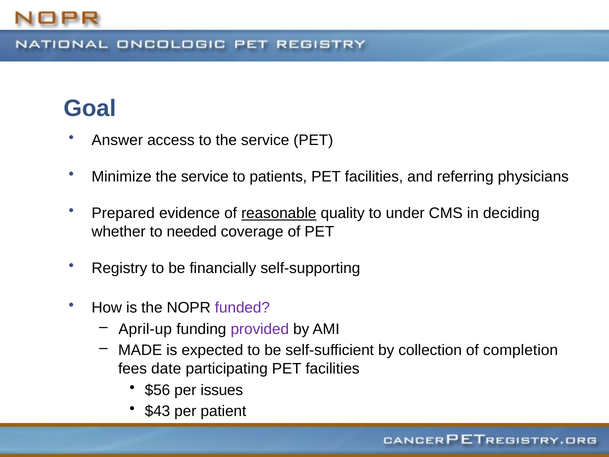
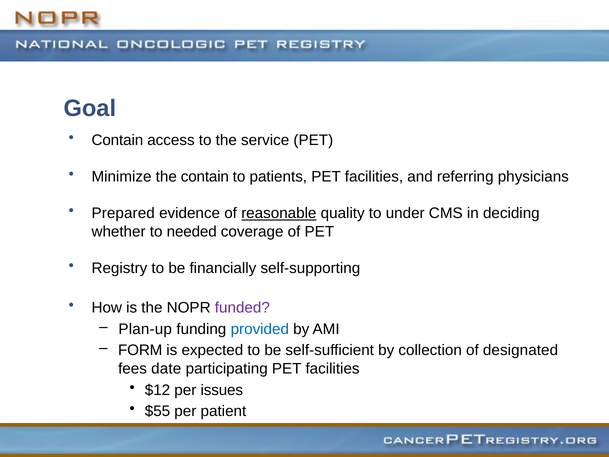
Answer: Answer -> Contain (117, 140)
Minimize the service: service -> contain (205, 177)
April-up: April-up -> Plan-up (145, 329)
provided colour: purple -> blue (260, 329)
MADE: MADE -> FORM (140, 350)
completion: completion -> designated (521, 350)
$56: $56 -> $12 (157, 390)
$43: $43 -> $55 (157, 411)
